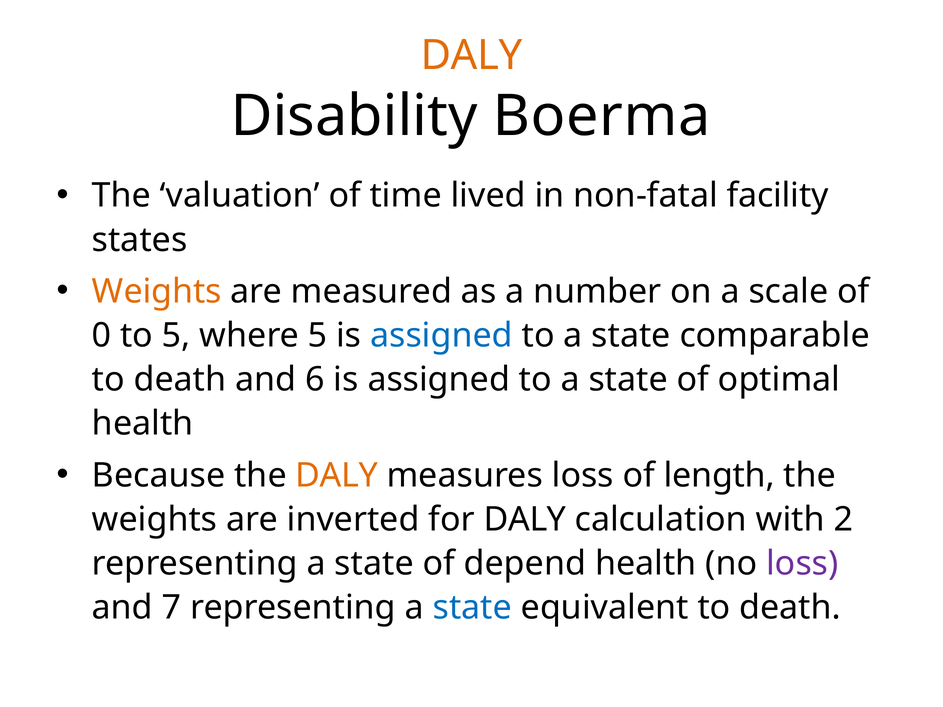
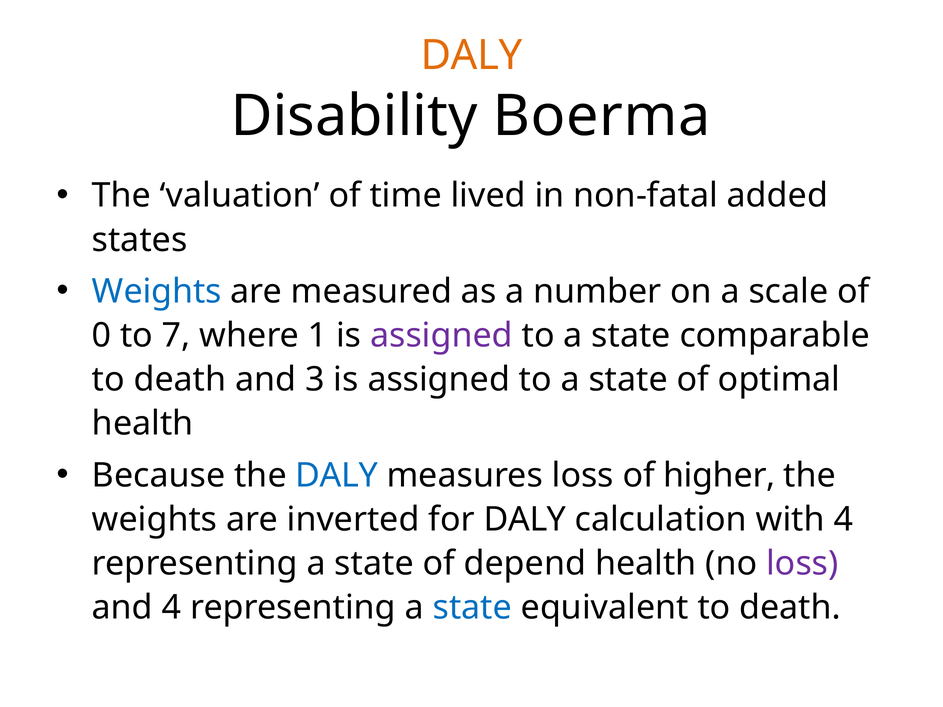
facility: facility -> added (777, 196)
Weights colour: orange -> blue (157, 292)
to 5: 5 -> 7 (176, 336)
where 5: 5 -> 1 (318, 336)
assigned colour: blue -> purple (442, 336)
6: 6 -> 3 (315, 380)
DALY colour: orange -> blue (337, 476)
length: length -> higher (719, 476)
with 2: 2 -> 4 (843, 520)
and 7: 7 -> 4 (172, 608)
